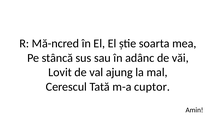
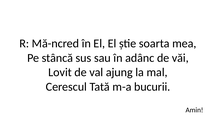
cuptor: cuptor -> bucurii (152, 86)
